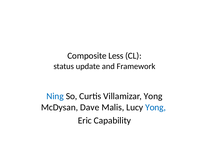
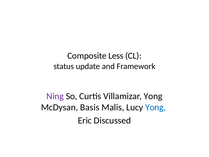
Ning colour: blue -> purple (55, 96)
Dave: Dave -> Basis (90, 107)
Capability: Capability -> Discussed (112, 120)
